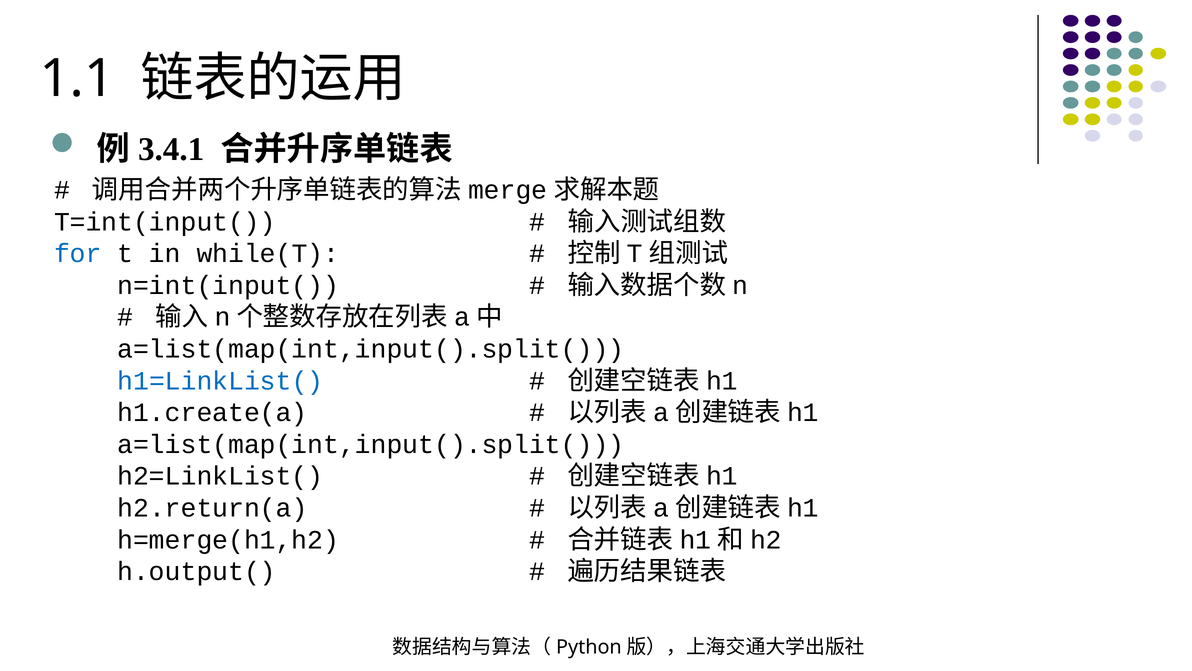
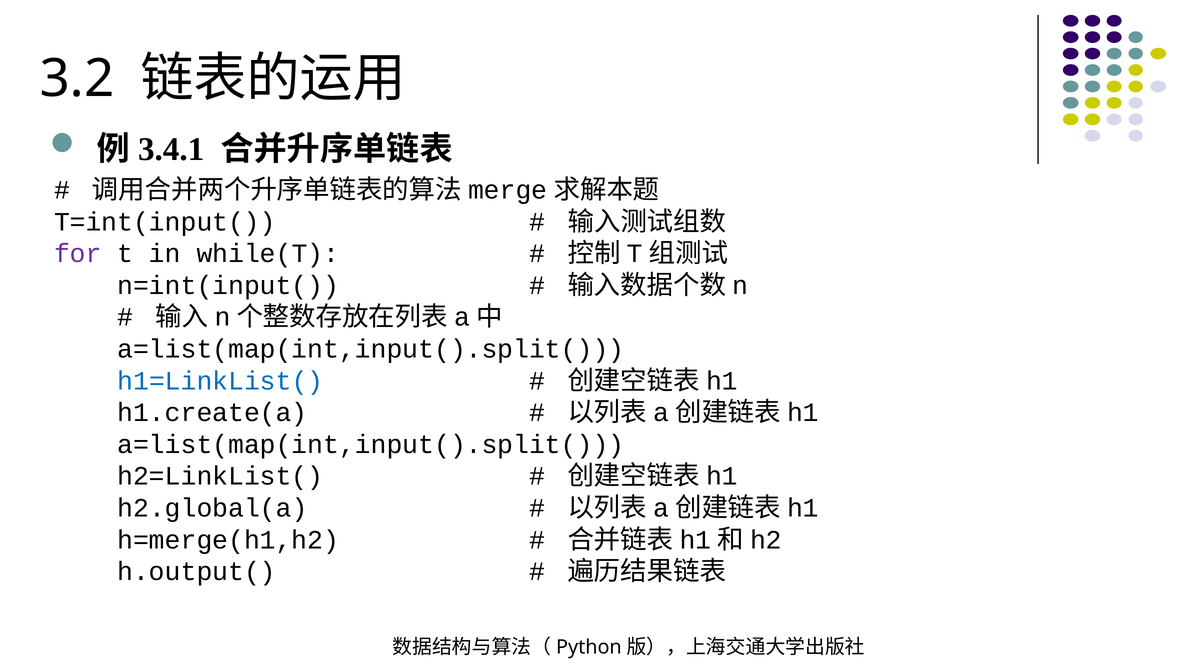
1.1: 1.1 -> 3.2 (77, 79)
for colour: blue -> purple (78, 253)
h2.return(a: h2.return(a -> h2.global(a (212, 508)
